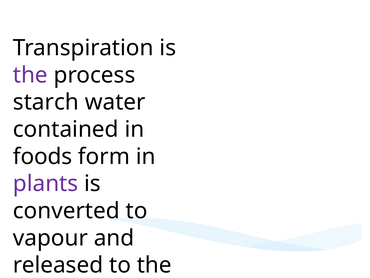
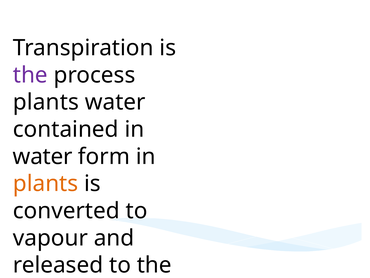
starch: starch -> plants (46, 102)
foods: foods -> water (43, 156)
plants colour: purple -> orange (46, 183)
